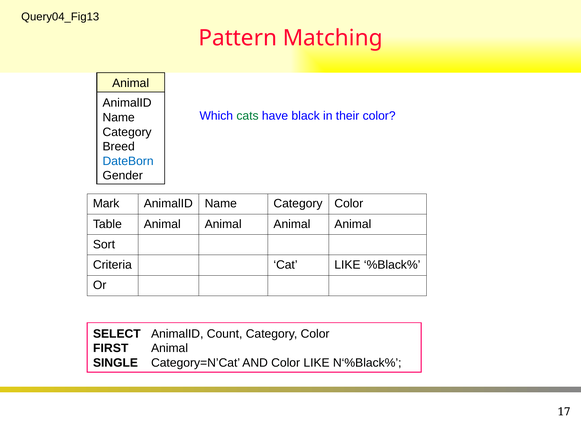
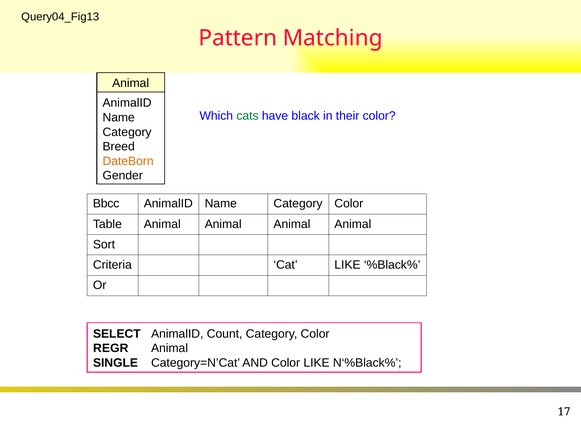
DateBorn colour: blue -> orange (128, 161)
Mark: Mark -> Bbcc (106, 204)
FIRST: FIRST -> REGR (111, 348)
